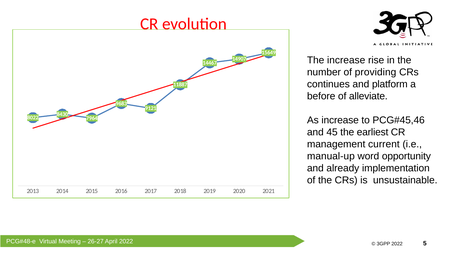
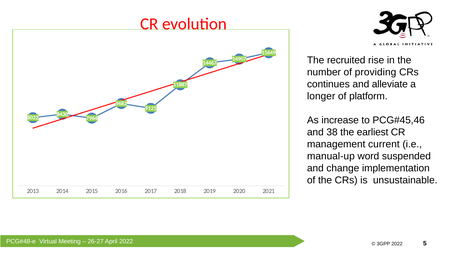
The increase: increase -> recruited (346, 60)
platform: platform -> alleviate (390, 84)
before: before -> longer (321, 96)
alleviate: alleviate -> platform (368, 96)
45: 45 -> 38 (332, 132)
opportunity: opportunity -> suspended (406, 157)
already: already -> change (343, 169)
